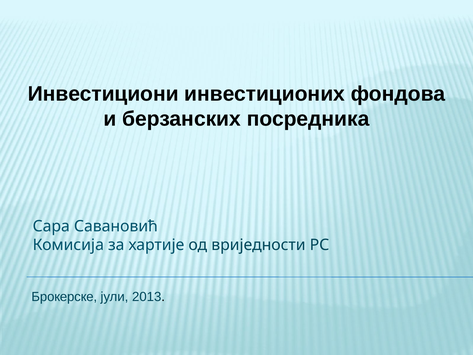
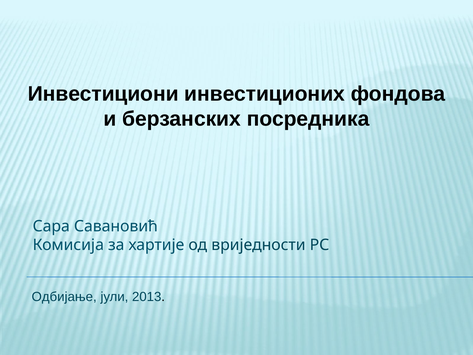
Брокерске: Брокерске -> Одбијање (64, 297)
